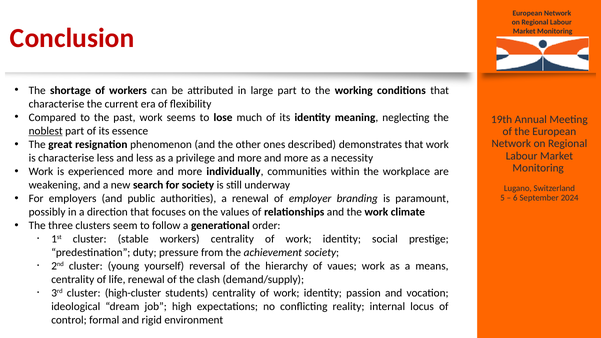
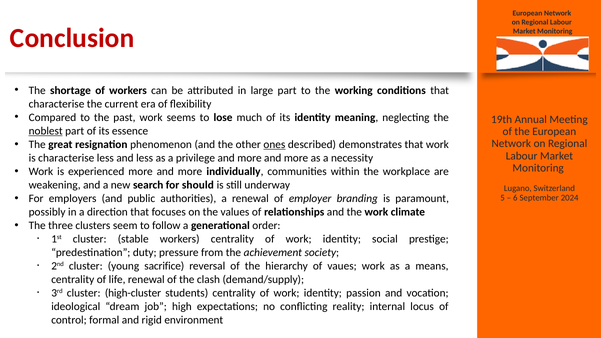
ones underline: none -> present (274, 144)
for society: society -> should (198, 185)
yourself: yourself -> sacrifice (164, 266)
